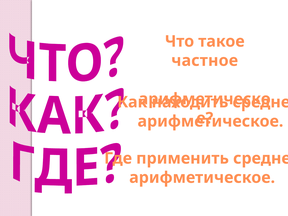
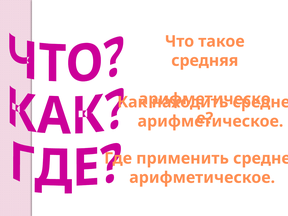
частное: частное -> средняя (205, 61)
